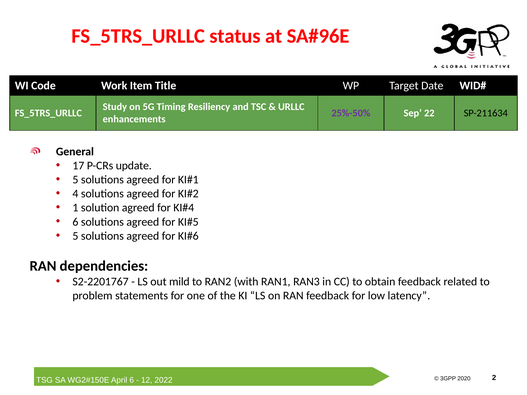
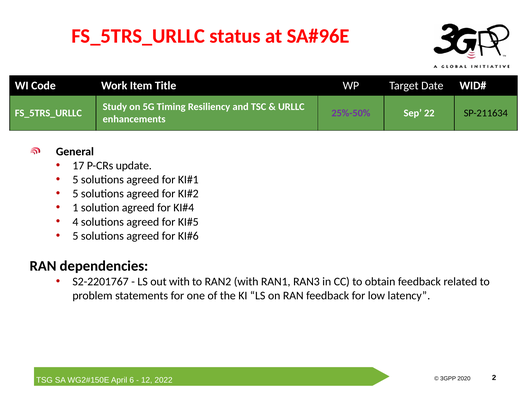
4: 4 -> 5 (75, 194)
6: 6 -> 4 (75, 222)
out mild: mild -> with (179, 282)
